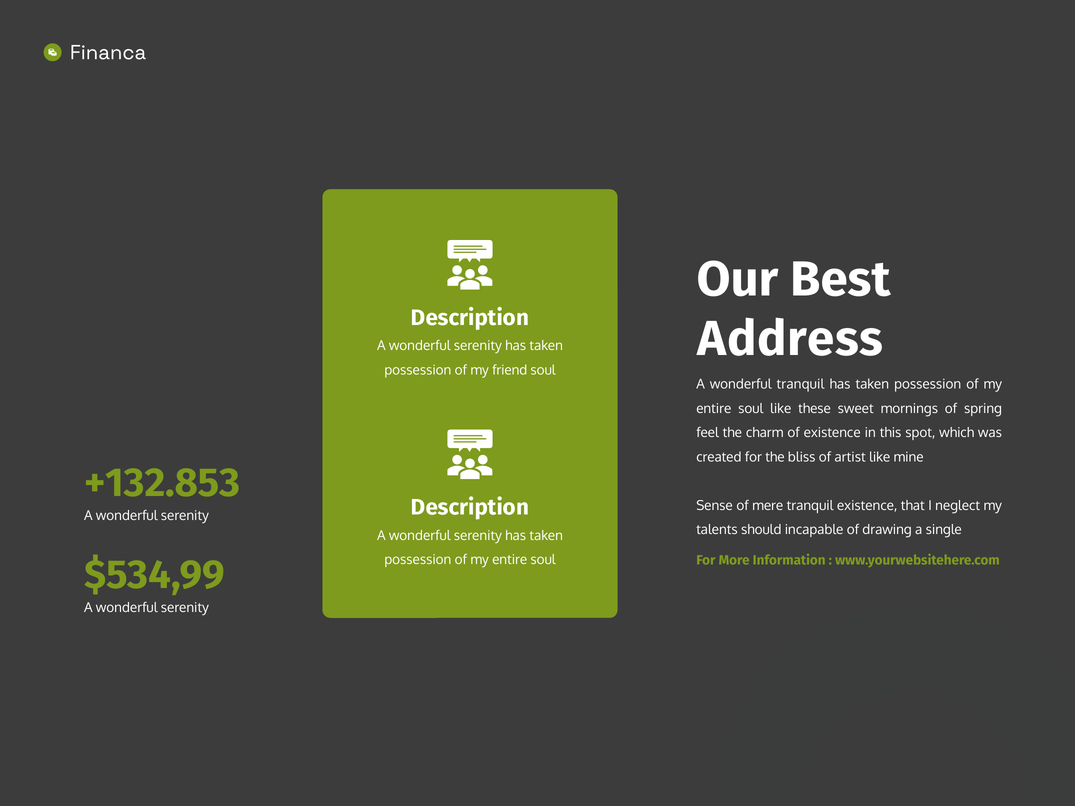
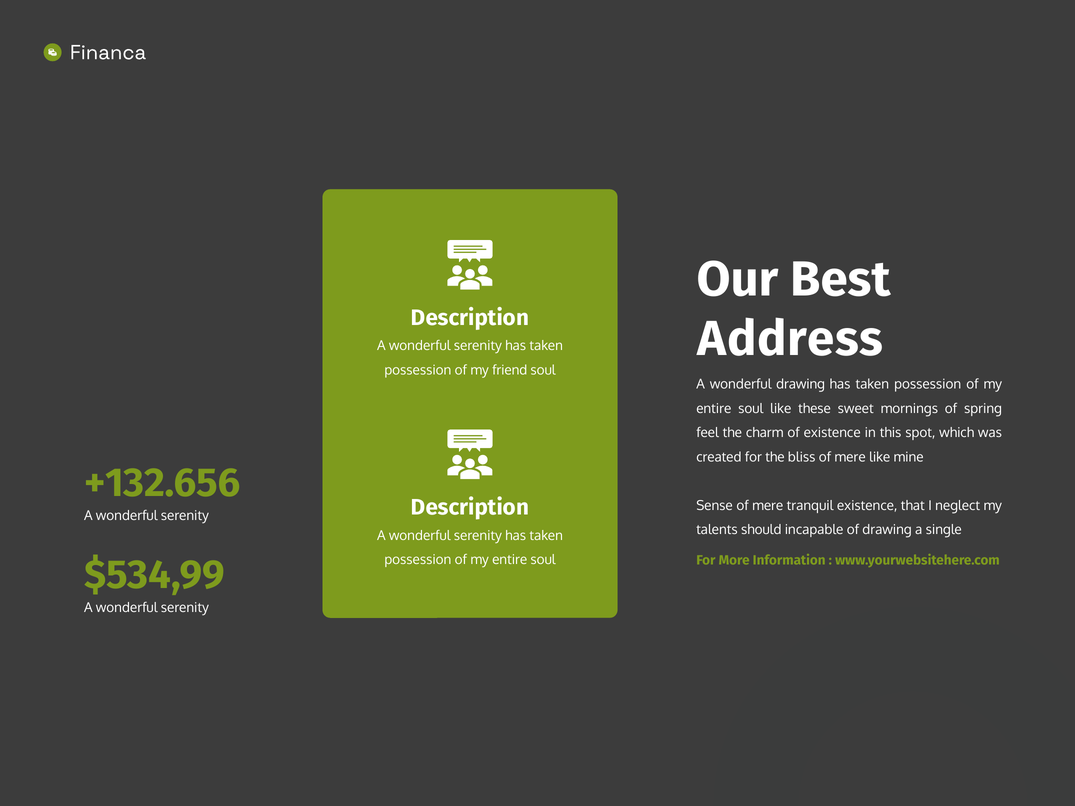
wonderful tranquil: tranquil -> drawing (801, 385)
bliss of artist: artist -> mere (850, 457)
+132.853: +132.853 -> +132.656 (162, 483)
